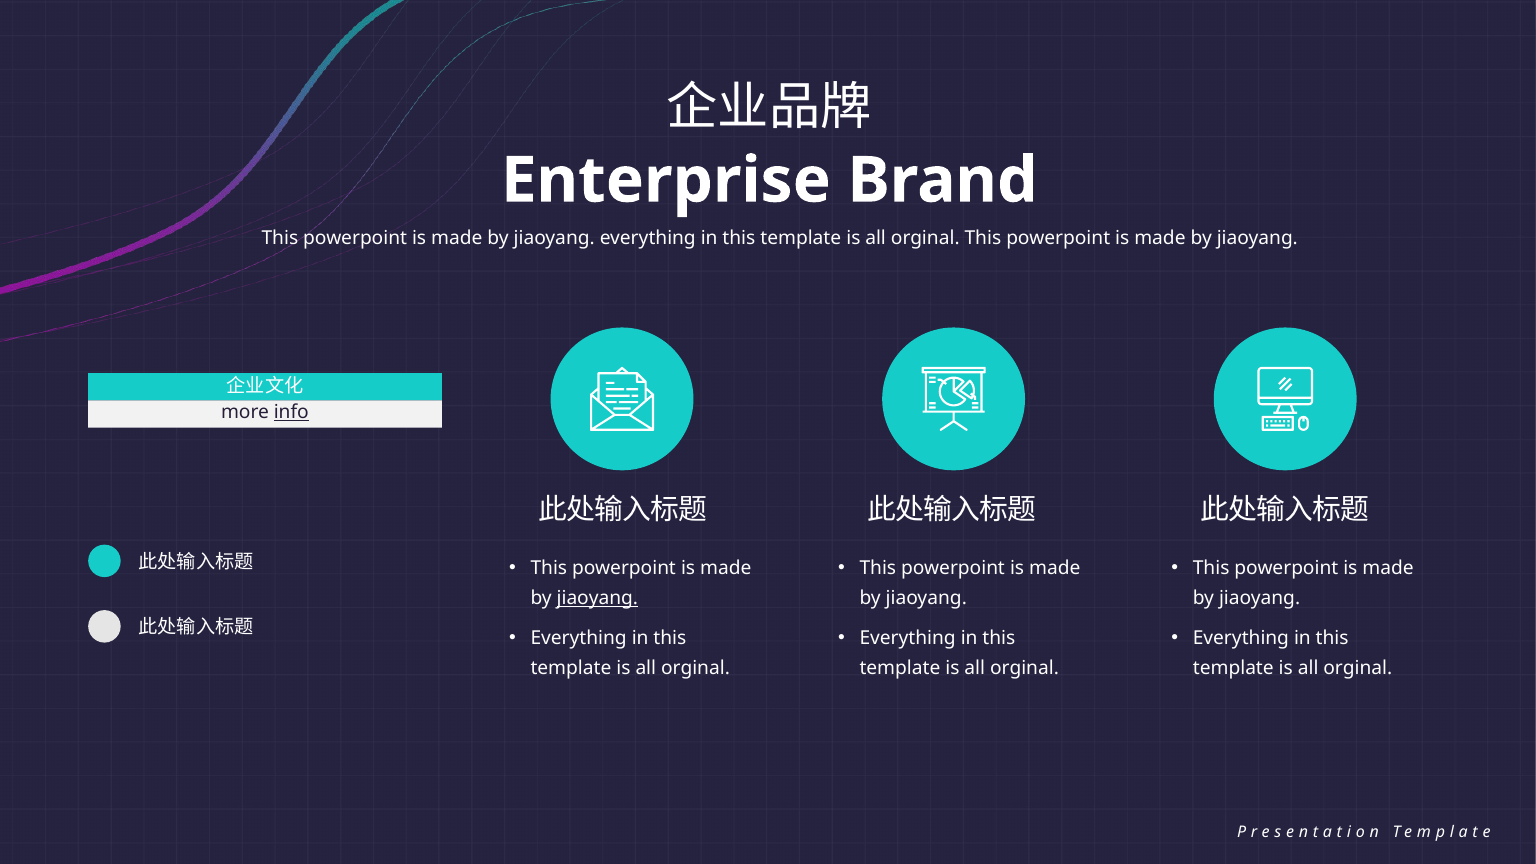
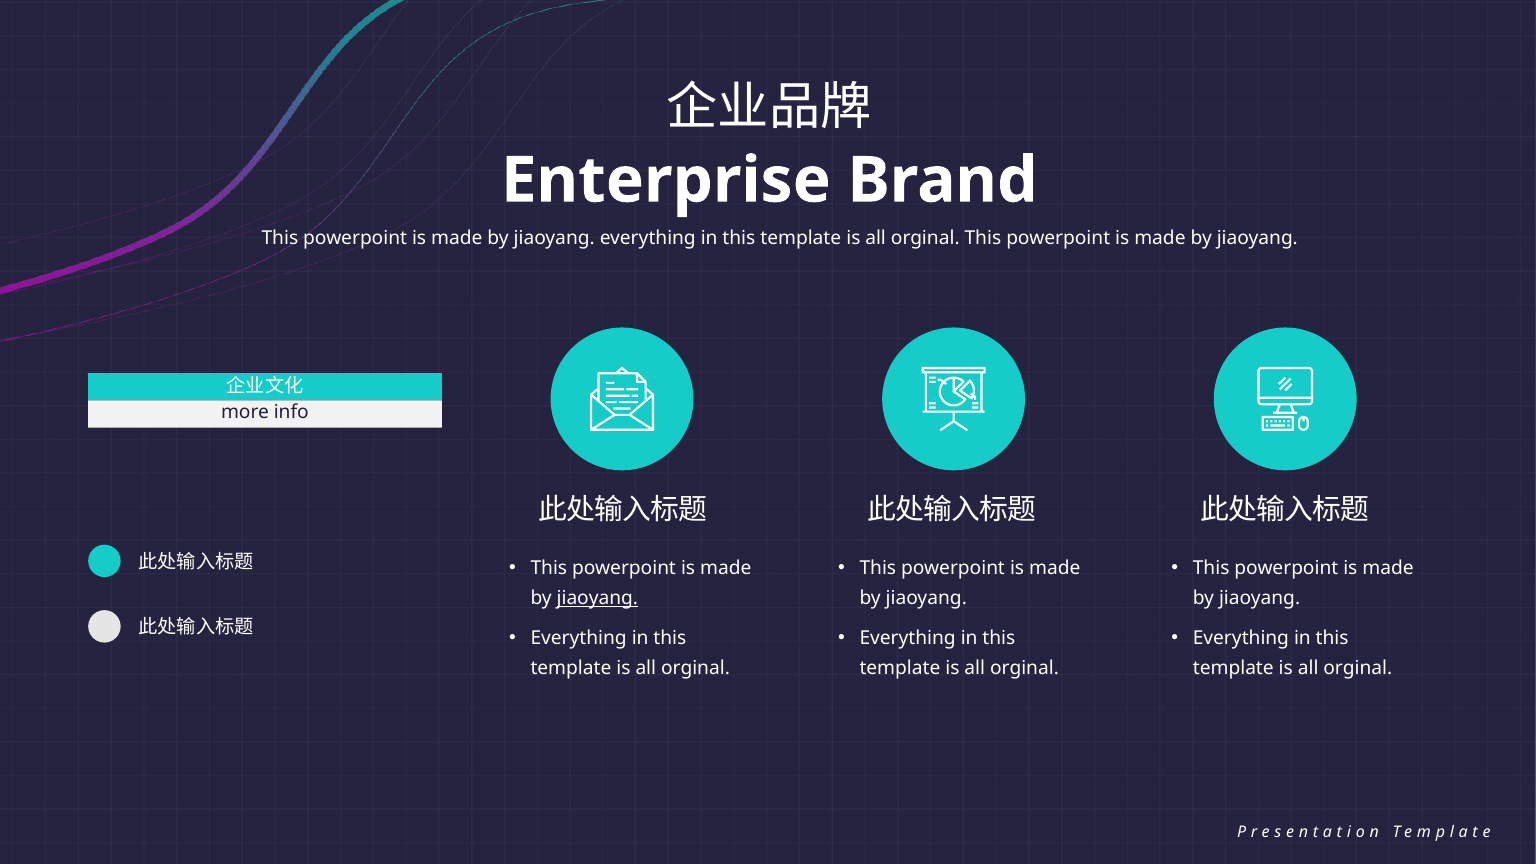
info underline: present -> none (291, 412)
